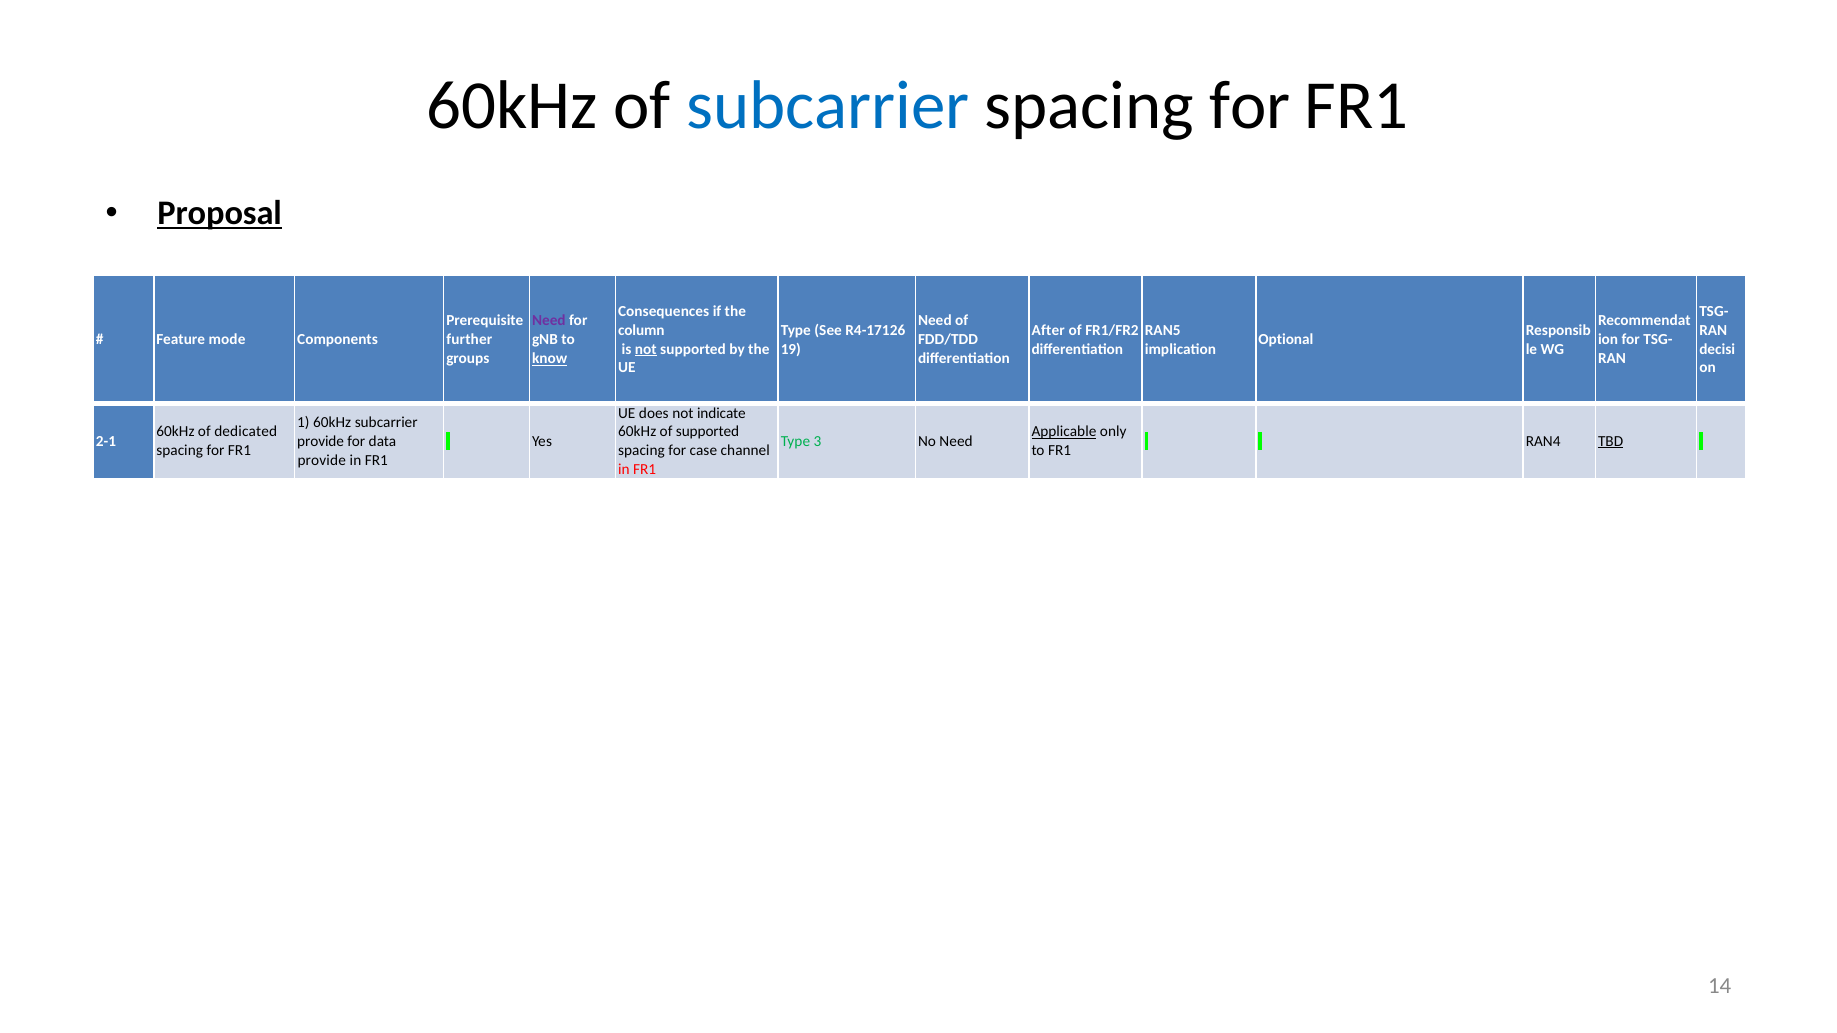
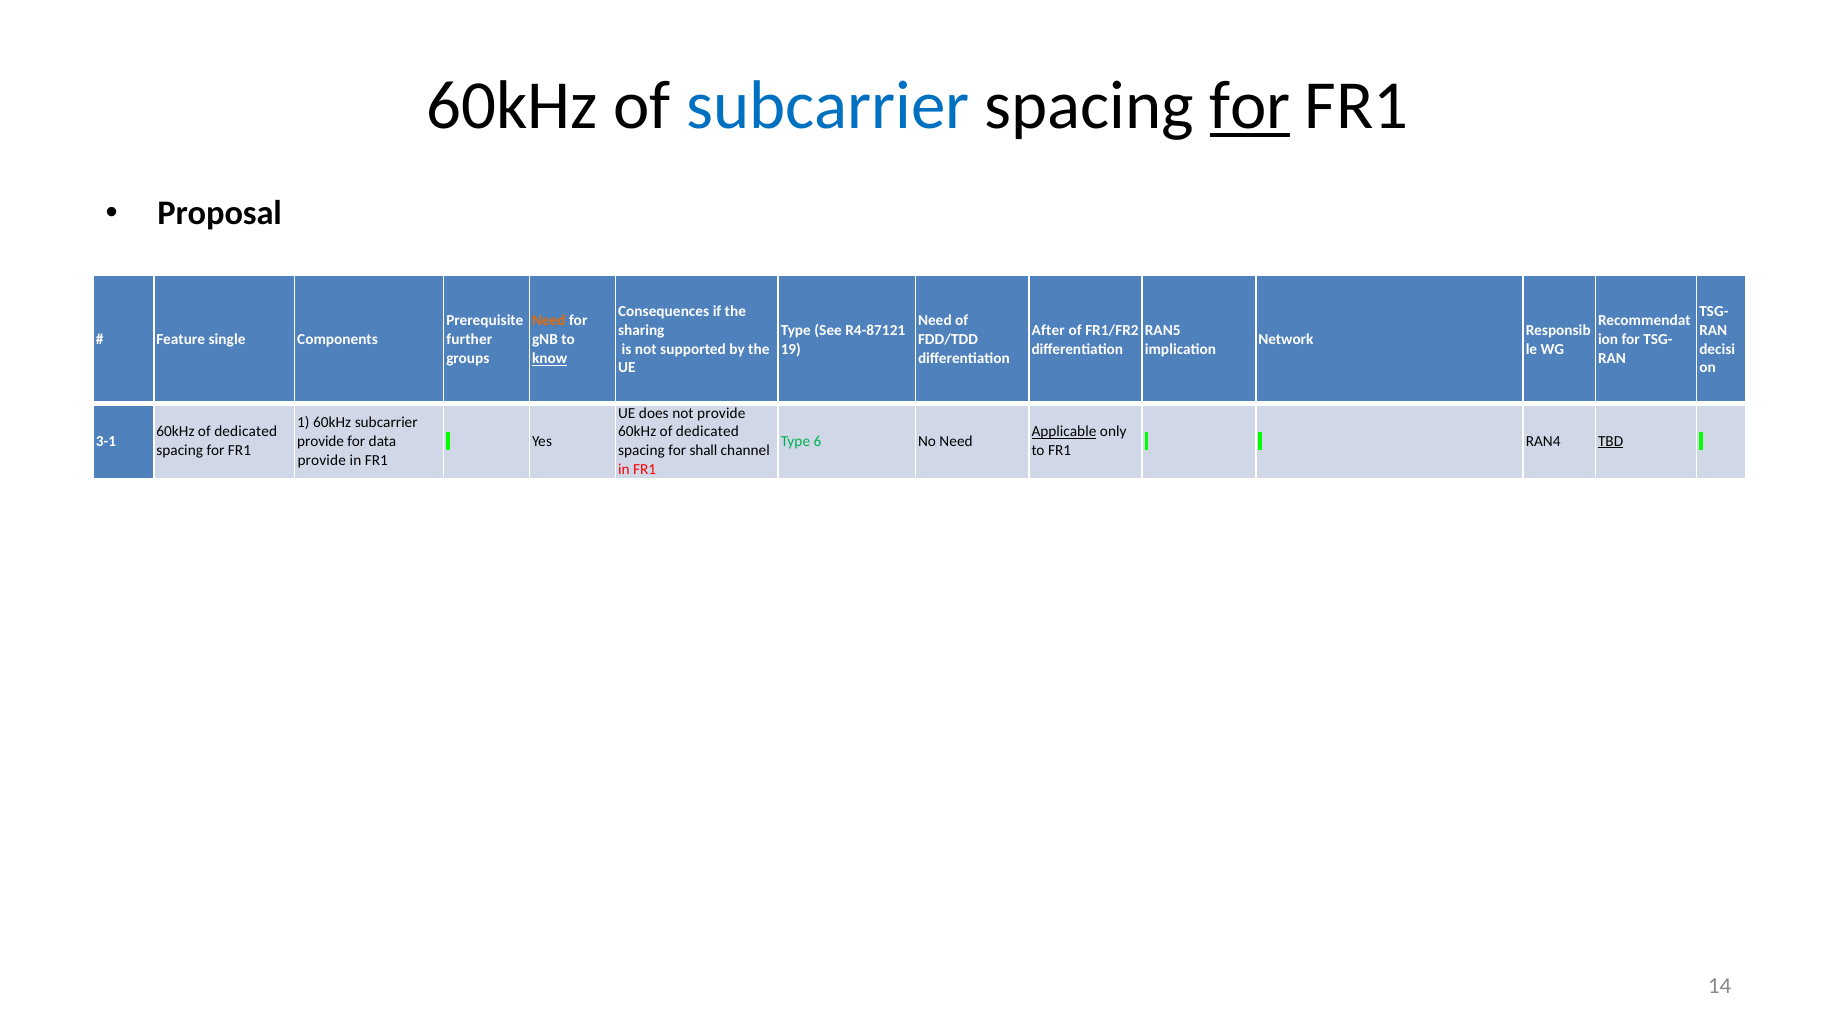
for underline: none -> present (1250, 106)
Proposal underline: present -> none (220, 214)
Need colour: purple -> orange (549, 321)
column: column -> sharing (641, 330)
R4-17126: R4-17126 -> R4-87121 (875, 330)
mode: mode -> single (227, 340)
Optional: Optional -> Network (1286, 340)
not underline: present -> none (646, 349)
not indicate: indicate -> provide (721, 413)
supported: supported -> dedicated (707, 432)
2-1: 2-1 -> 3-1 (106, 441)
3: 3 -> 6 (817, 441)
case: case -> shall (703, 451)
